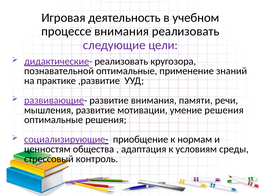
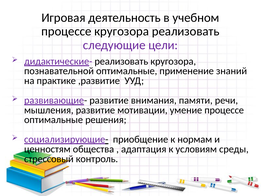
процессе внимания: внимания -> кругозора (122, 31)
умение решения: решения -> процессе (224, 110)
